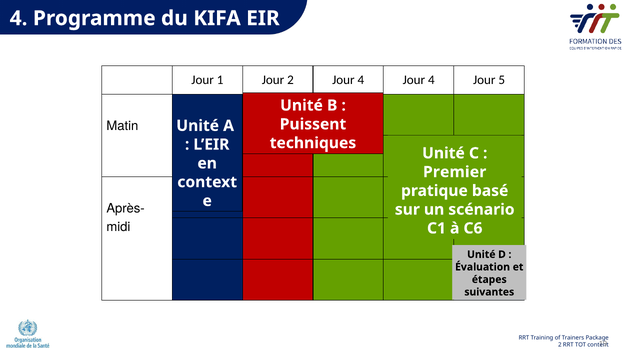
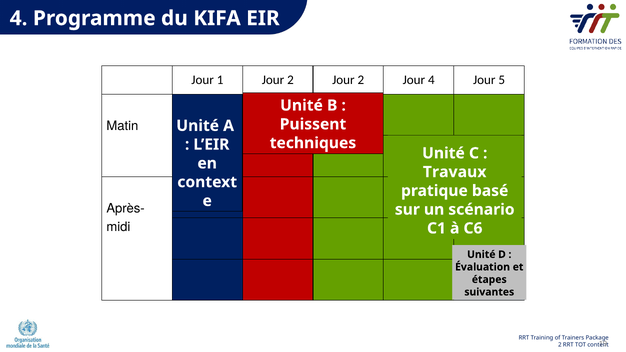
2 Jour 4: 4 -> 2 (361, 80)
Premier: Premier -> Travaux (455, 172)
